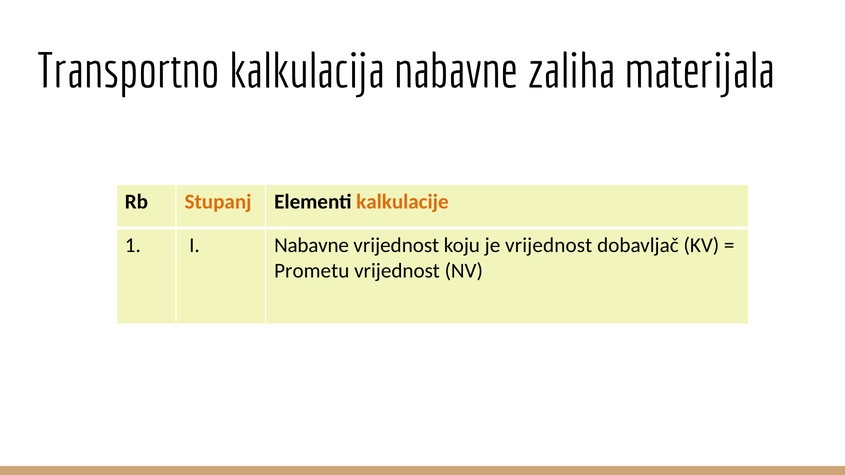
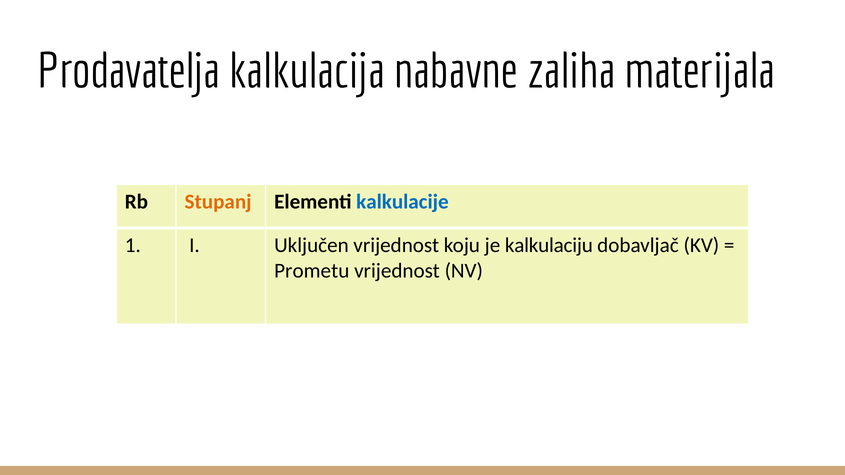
Transportno: Transportno -> Prodavatelja (129, 71)
kalkulacije colour: orange -> blue (402, 202)
I Nabavne: Nabavne -> Uključen (311, 245)
je vrijednost: vrijednost -> kalkulaciju (549, 245)
